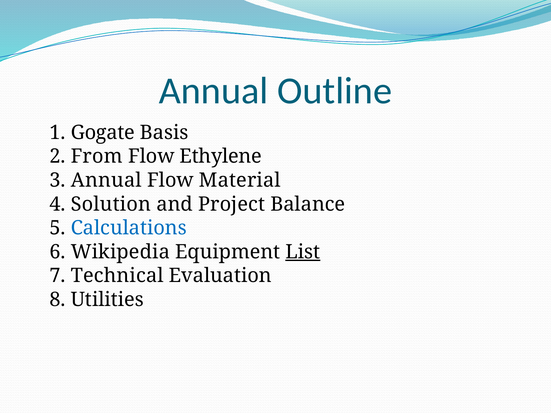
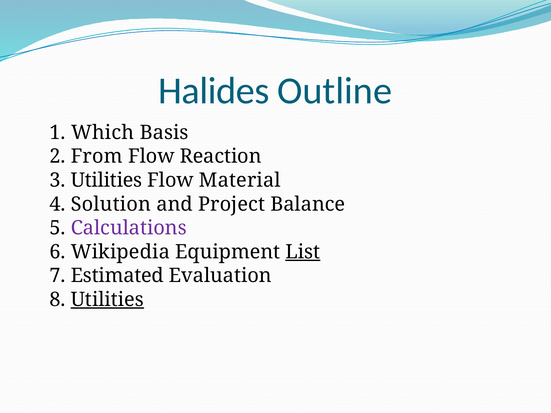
Annual: Annual -> Halides (214, 91)
Gogate: Gogate -> Which (103, 133)
Ethylene: Ethylene -> Reaction (221, 157)
3 Annual: Annual -> Utilities (106, 180)
Calculations colour: blue -> purple (129, 228)
Technical: Technical -> Estimated (117, 276)
Utilities underline: none -> present (107, 300)
